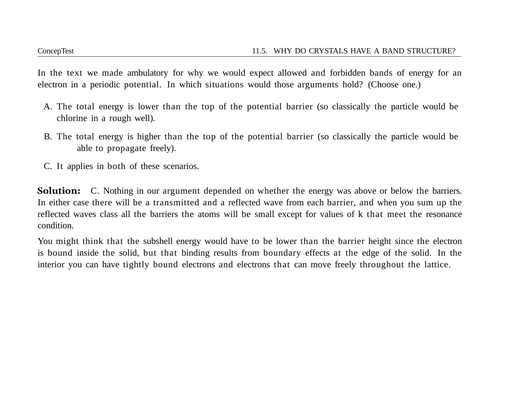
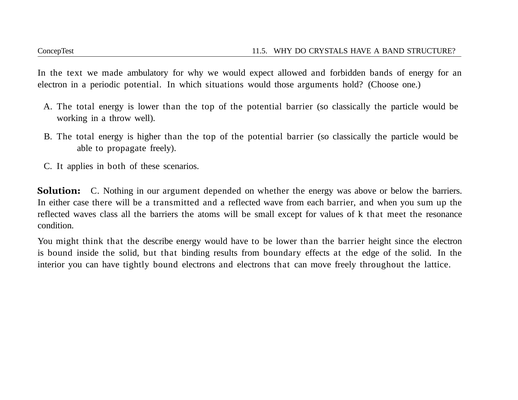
chlorine: chlorine -> working (72, 118)
rough: rough -> throw (120, 118)
subshell: subshell -> describe (158, 241)
